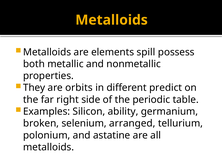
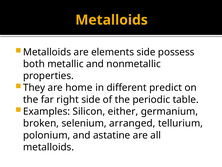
elements spill: spill -> side (146, 52)
orbits: orbits -> home (79, 87)
ability: ability -> either (123, 111)
